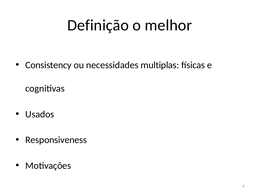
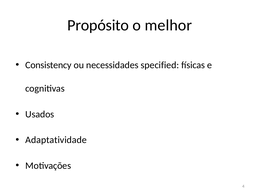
Definição: Definição -> Propósito (98, 25)
multiplas: multiplas -> specified (160, 65)
Responsiveness: Responsiveness -> Adaptatividade (56, 140)
